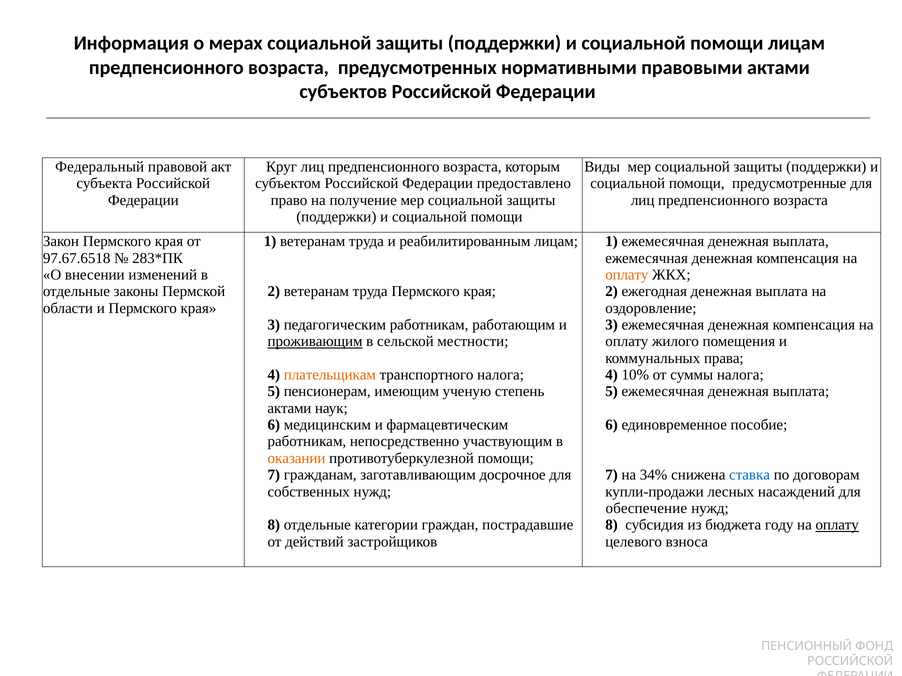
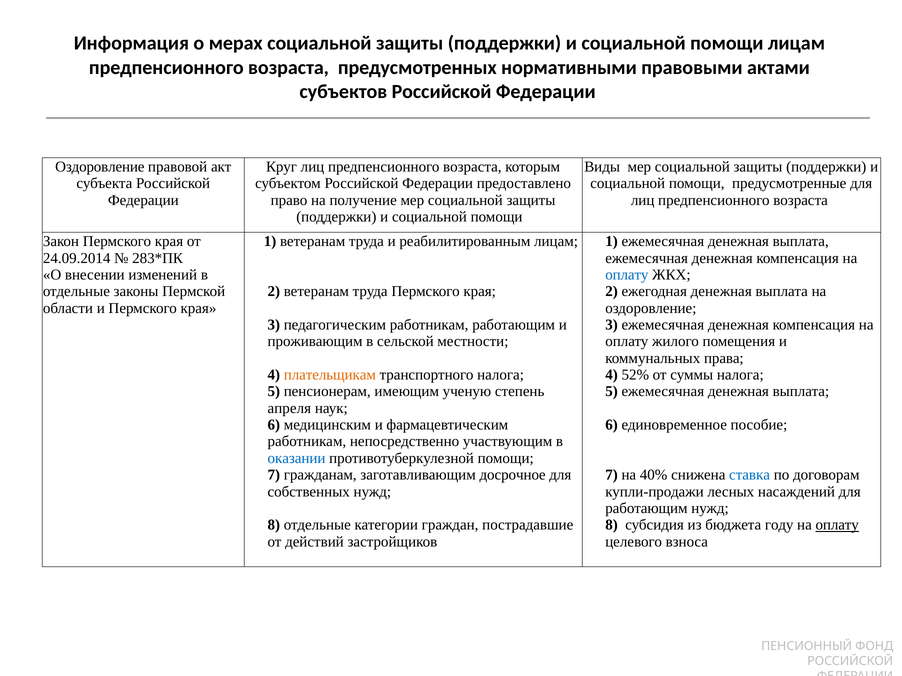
Федеральный: Федеральный -> Оздоровление (100, 167)
97.67.6518: 97.67.6518 -> 24.09.2014 (77, 258)
оплату colour: orange -> blue (627, 275)
проживающим underline: present -> none (315, 342)
10%: 10% -> 52% (635, 375)
актами: актами -> апреля (289, 408)
оказании colour: orange -> blue (297, 459)
34%: 34% -> 40% (654, 475)
обеспечение: обеспечение -> работающим (646, 509)
